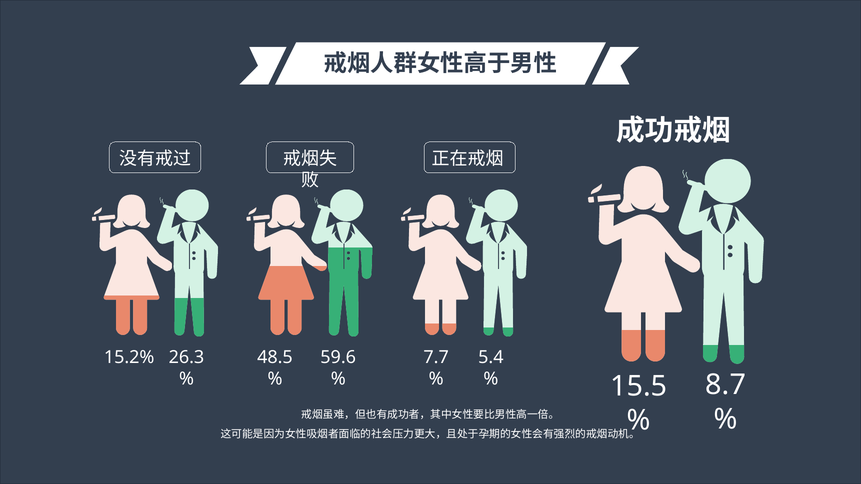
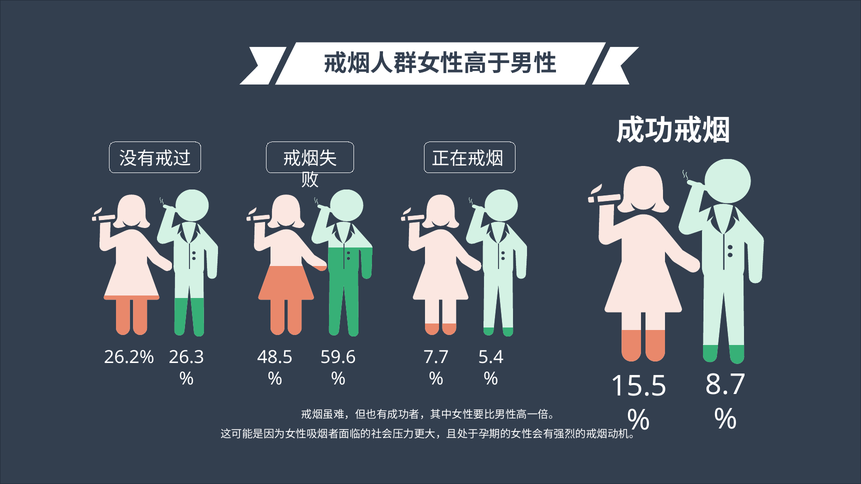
15.2%: 15.2% -> 26.2% (129, 358)
